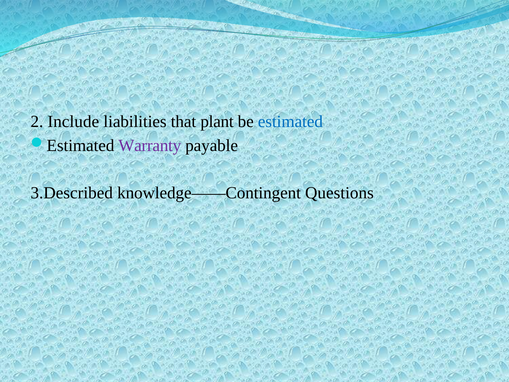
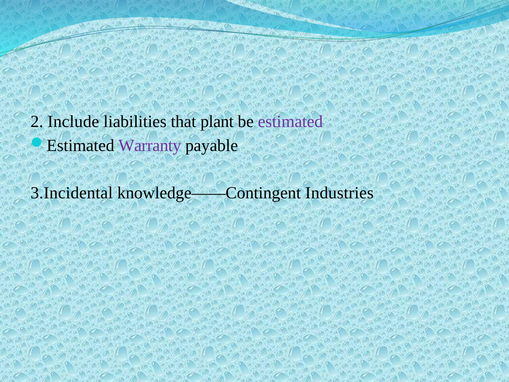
estimated colour: blue -> purple (290, 122)
3.Described: 3.Described -> 3.Incidental (72, 193)
Questions: Questions -> Industries (339, 193)
